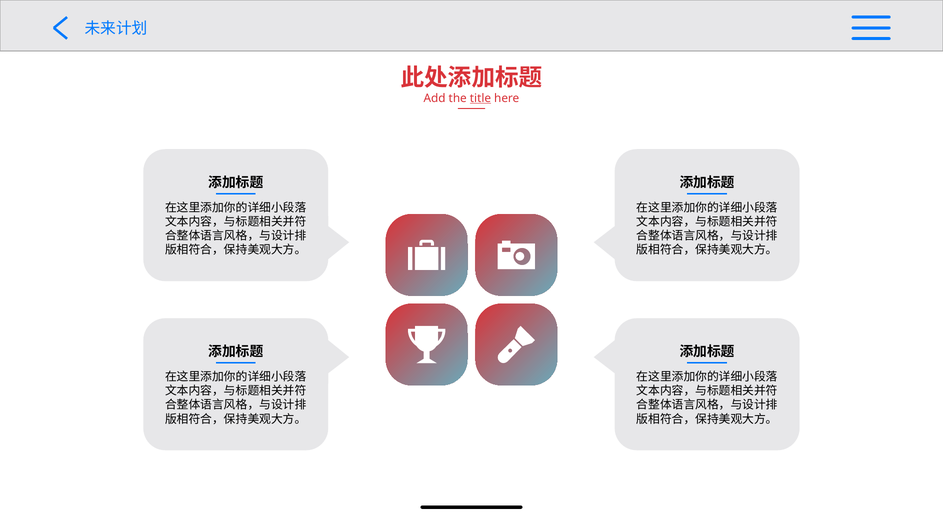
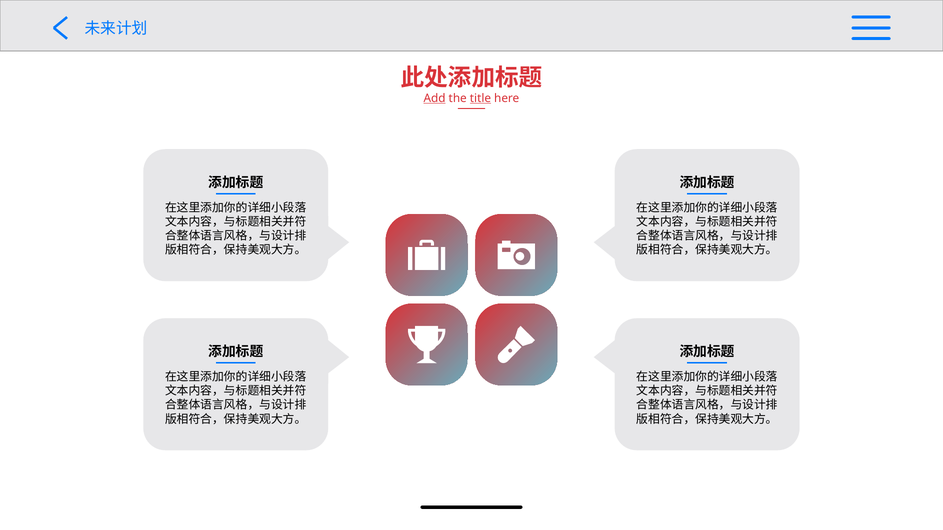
Add underline: none -> present (435, 98)
